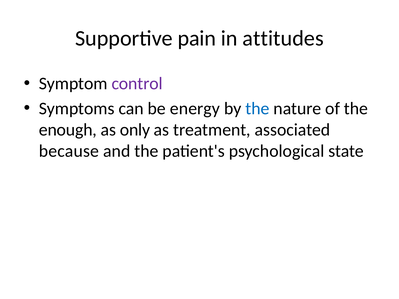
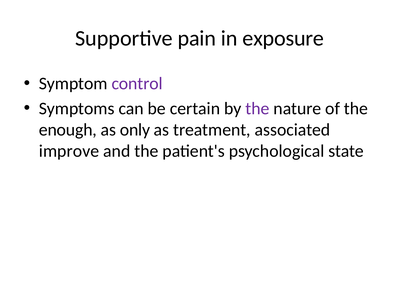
attitudes: attitudes -> exposure (283, 38)
energy: energy -> certain (195, 109)
the colour: blue -> purple (257, 109)
because: because -> improve (69, 151)
